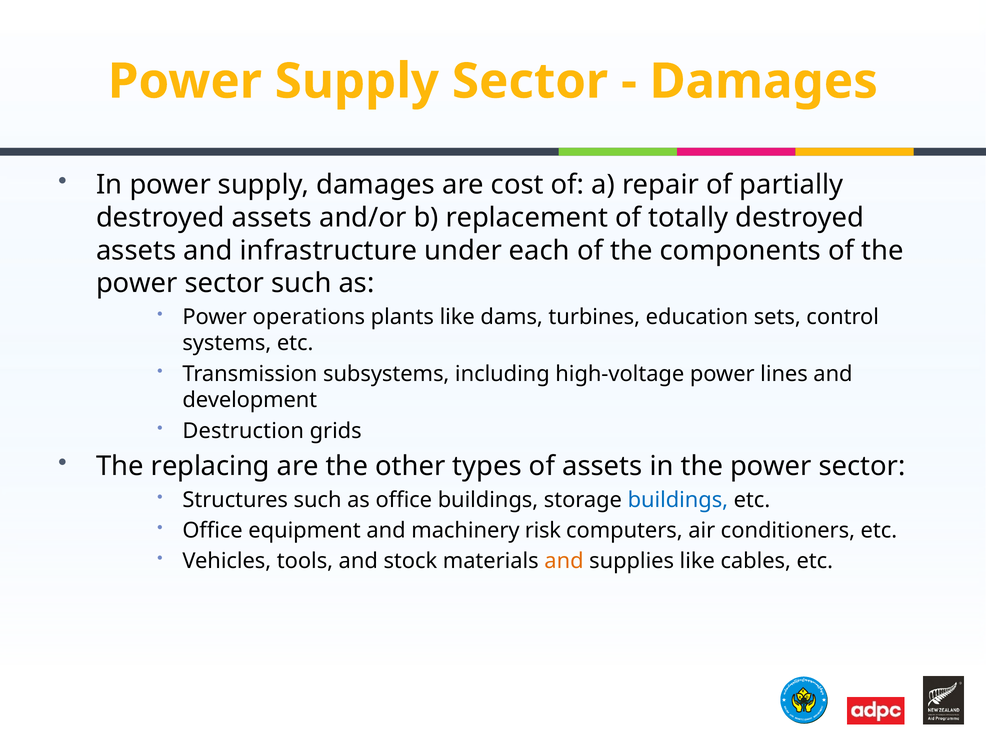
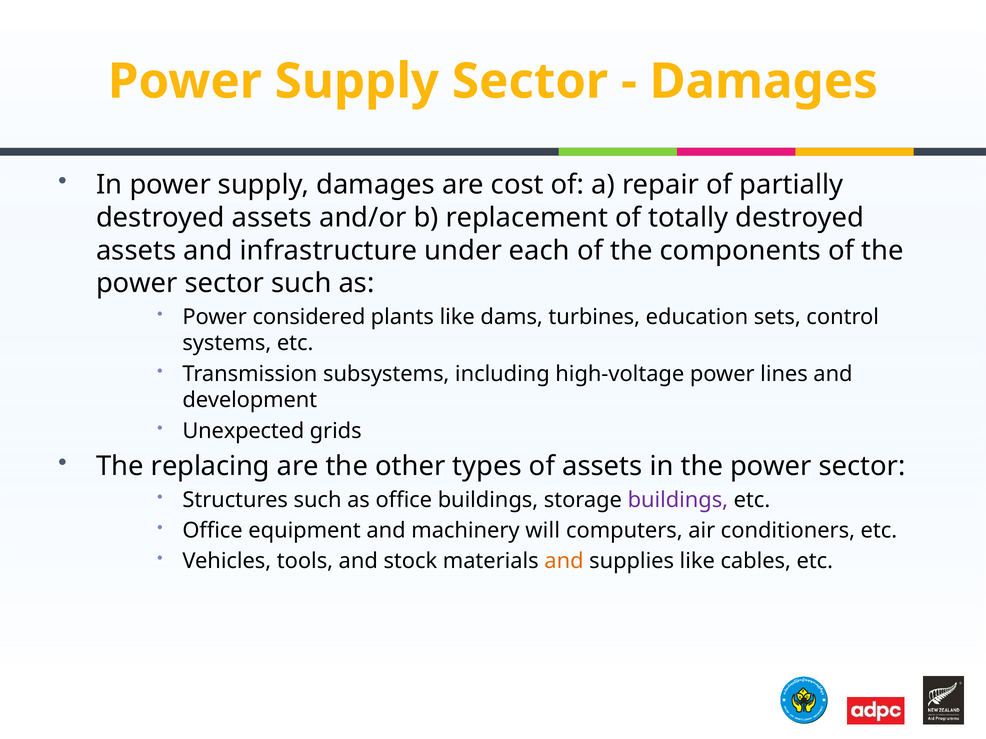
operations: operations -> considered (309, 317)
Destruction: Destruction -> Unexpected (243, 431)
buildings colour: blue -> purple (678, 500)
risk: risk -> will (543, 531)
